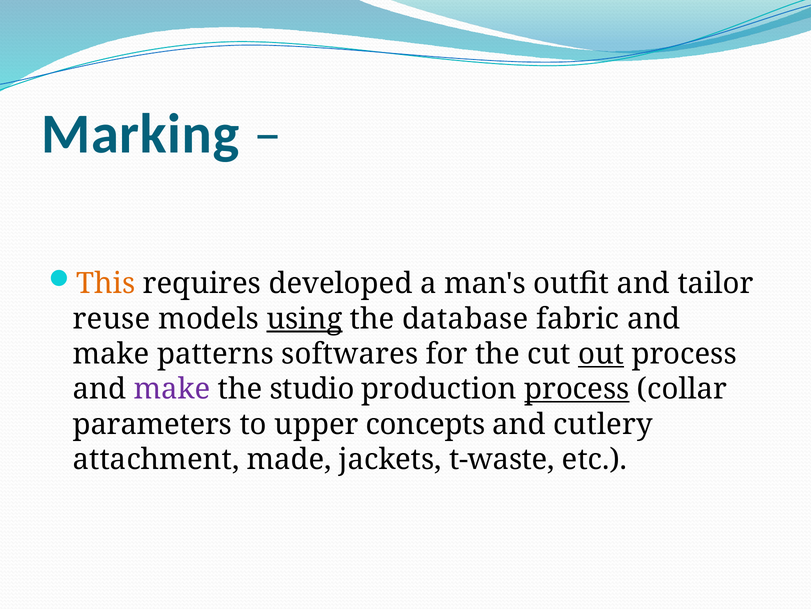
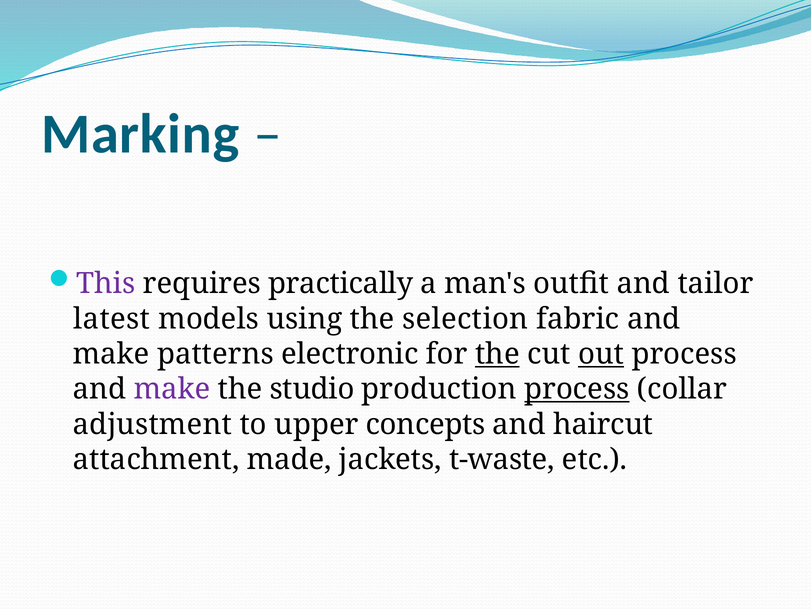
This colour: orange -> purple (106, 283)
developed: developed -> practically (341, 283)
reuse: reuse -> latest (112, 319)
using underline: present -> none (304, 319)
database: database -> selection (465, 319)
softwares: softwares -> electronic (350, 354)
the underline: none -> present (497, 354)
parameters: parameters -> adjustment (152, 424)
cutlery: cutlery -> haircut (603, 424)
